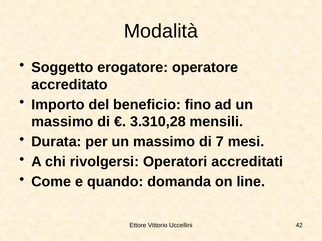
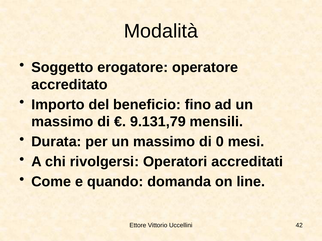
3.310,28: 3.310,28 -> 9.131,79 (158, 122)
7: 7 -> 0 (220, 142)
